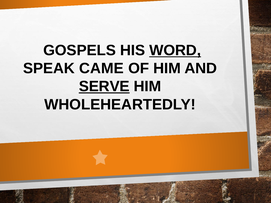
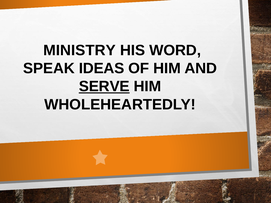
GOSPELS: GOSPELS -> MINISTRY (79, 50)
WORD underline: present -> none (175, 50)
CAME: CAME -> IDEAS (102, 68)
